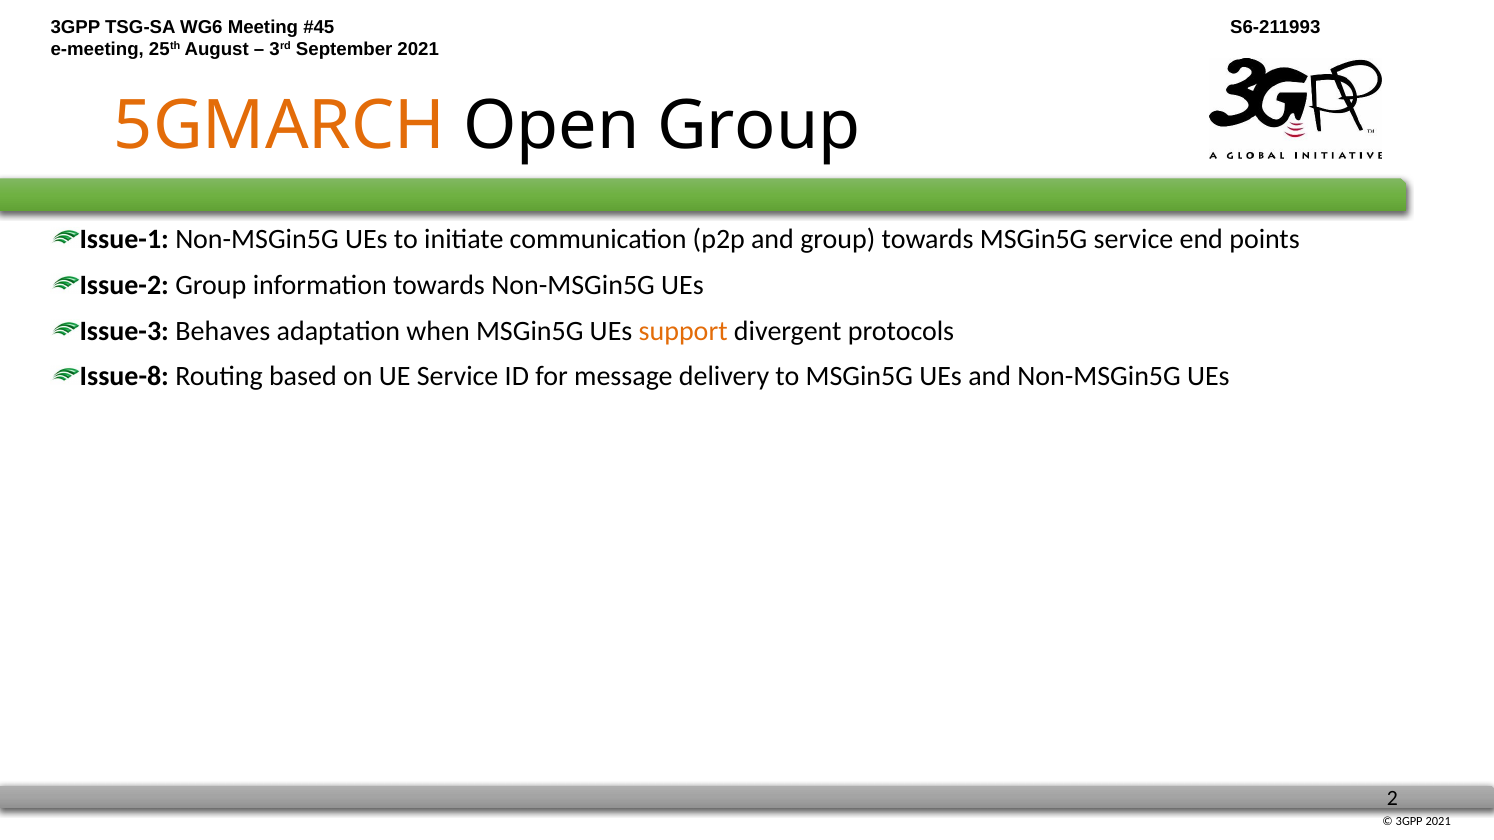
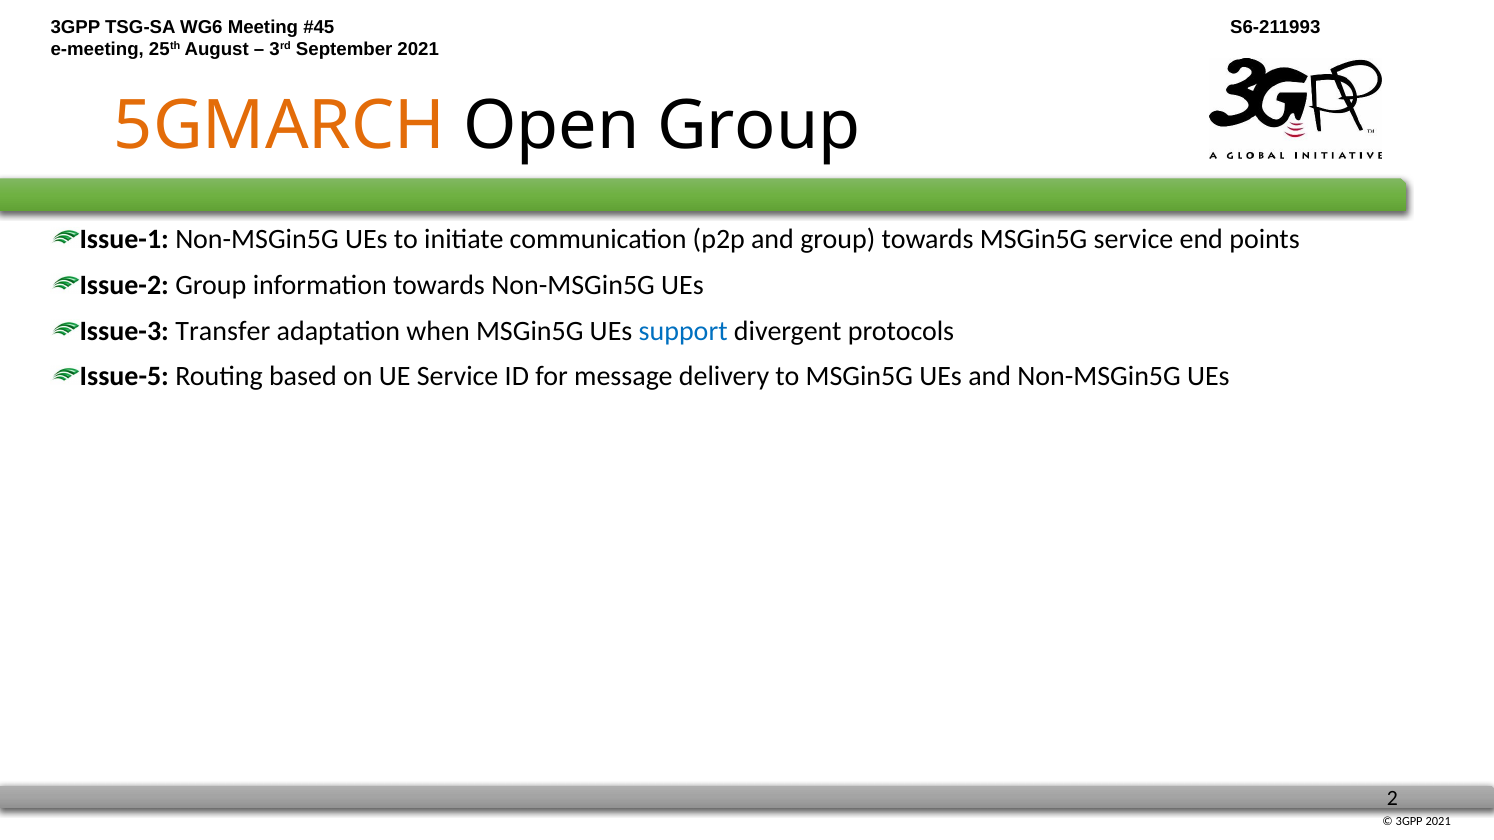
Behaves: Behaves -> Transfer (223, 331)
support colour: orange -> blue (683, 331)
Issue-8: Issue-8 -> Issue-5 (124, 377)
